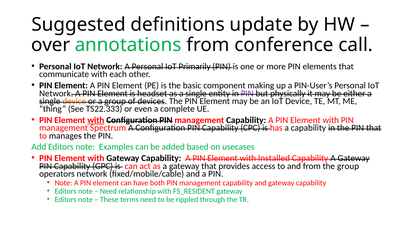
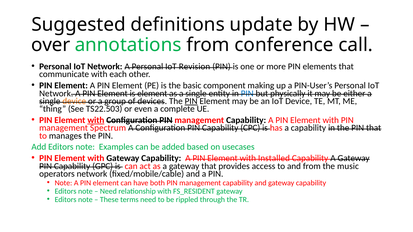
Primarily: Primarily -> Revision (194, 67)
is headset: headset -> element (152, 94)
PIN colour: purple -> blue (247, 94)
PIN underline: none -> present (191, 101)
TS22.333: TS22.333 -> TS22.503 (104, 109)
the group: group -> music (348, 166)
